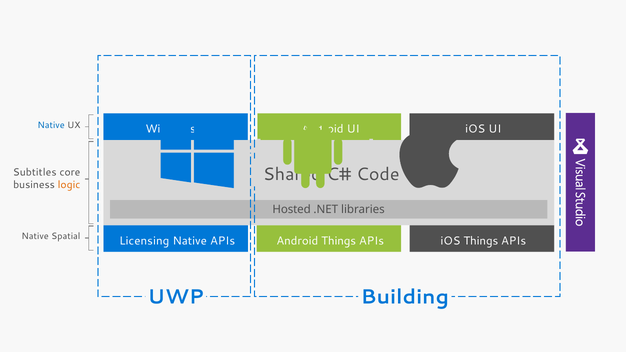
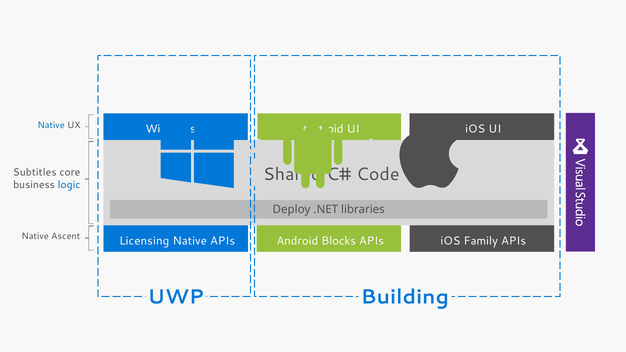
logic colour: orange -> blue (69, 185)
Hosted: Hosted -> Deploy (292, 209)
Spatial: Spatial -> Ascent (66, 236)
Android Things: Things -> Blocks (339, 241)
iOS Things: Things -> Family (481, 241)
